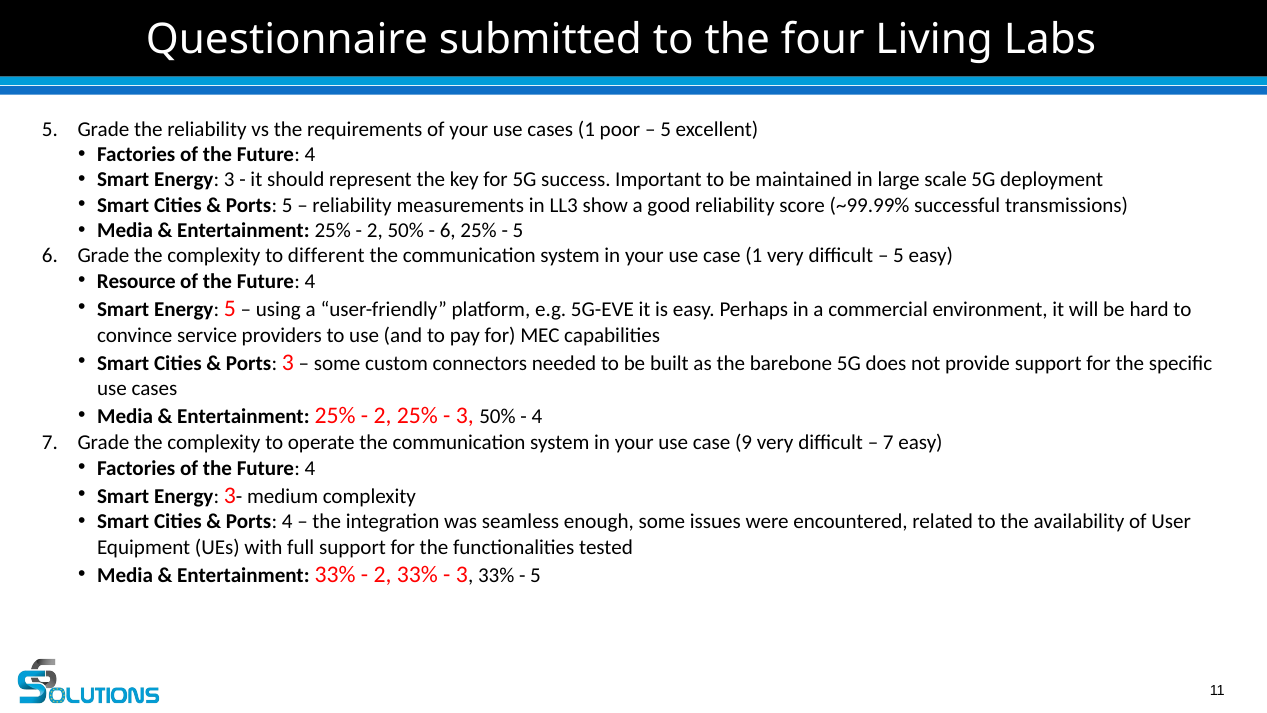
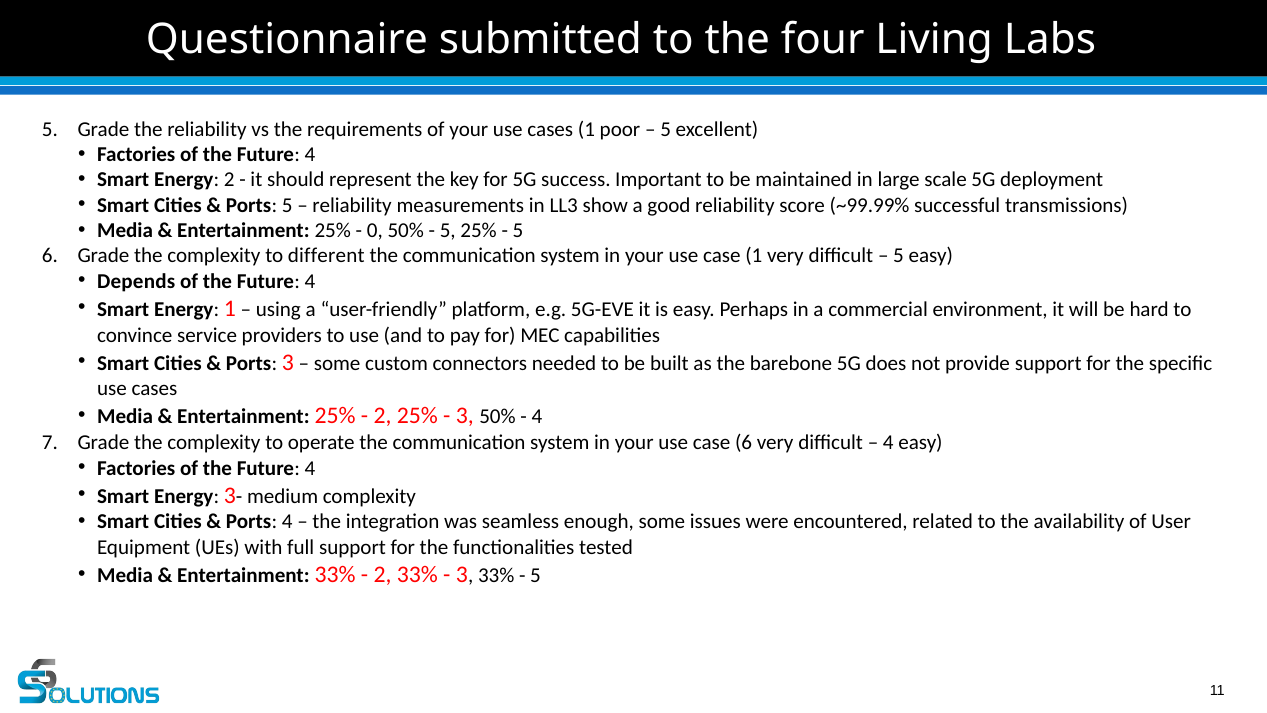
Energy 3: 3 -> 2 (229, 180)
2: 2 -> 0 (375, 230)
6: 6 -> 5 (448, 230)
Resource: Resource -> Depends (136, 281)
Energy 5: 5 -> 1 (230, 308)
case 9: 9 -> 6 (744, 443)
7: 7 -> 4 (888, 443)
